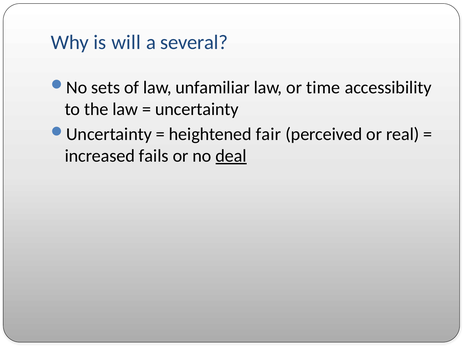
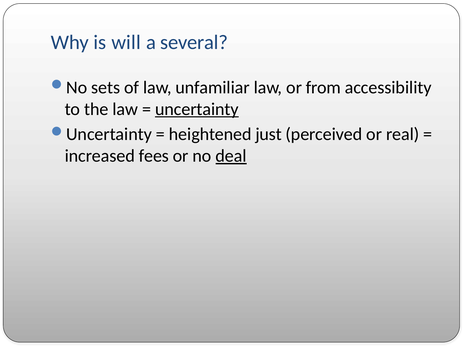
time: time -> from (323, 88)
uncertainty underline: none -> present (197, 109)
fair: fair -> just (269, 134)
fails: fails -> fees (154, 156)
